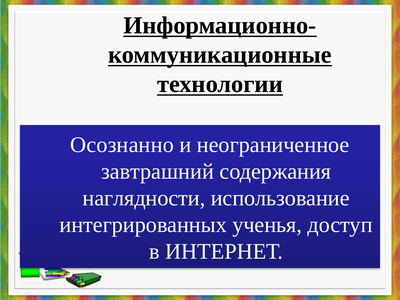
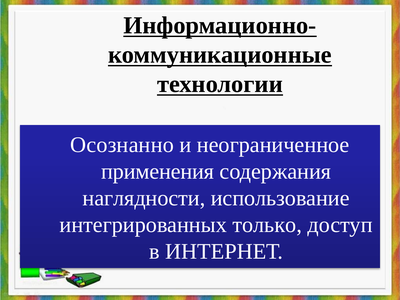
завтрашний: завтрашний -> применения (158, 171)
ученья: ученья -> только (267, 225)
